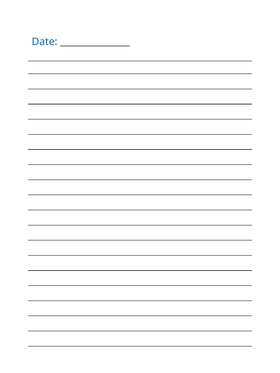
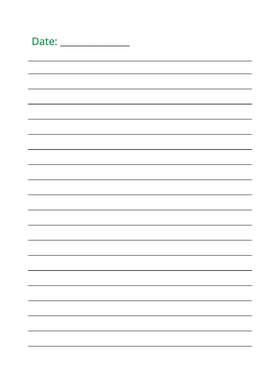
Date colour: blue -> green (45, 42)
